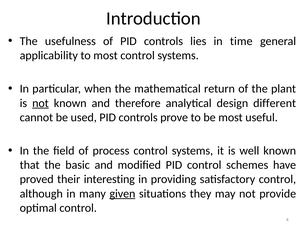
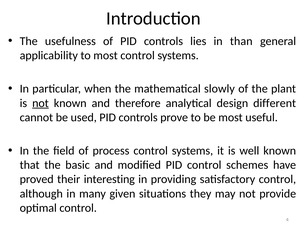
time: time -> than (241, 41)
return: return -> slowly (219, 89)
given underline: present -> none (122, 194)
